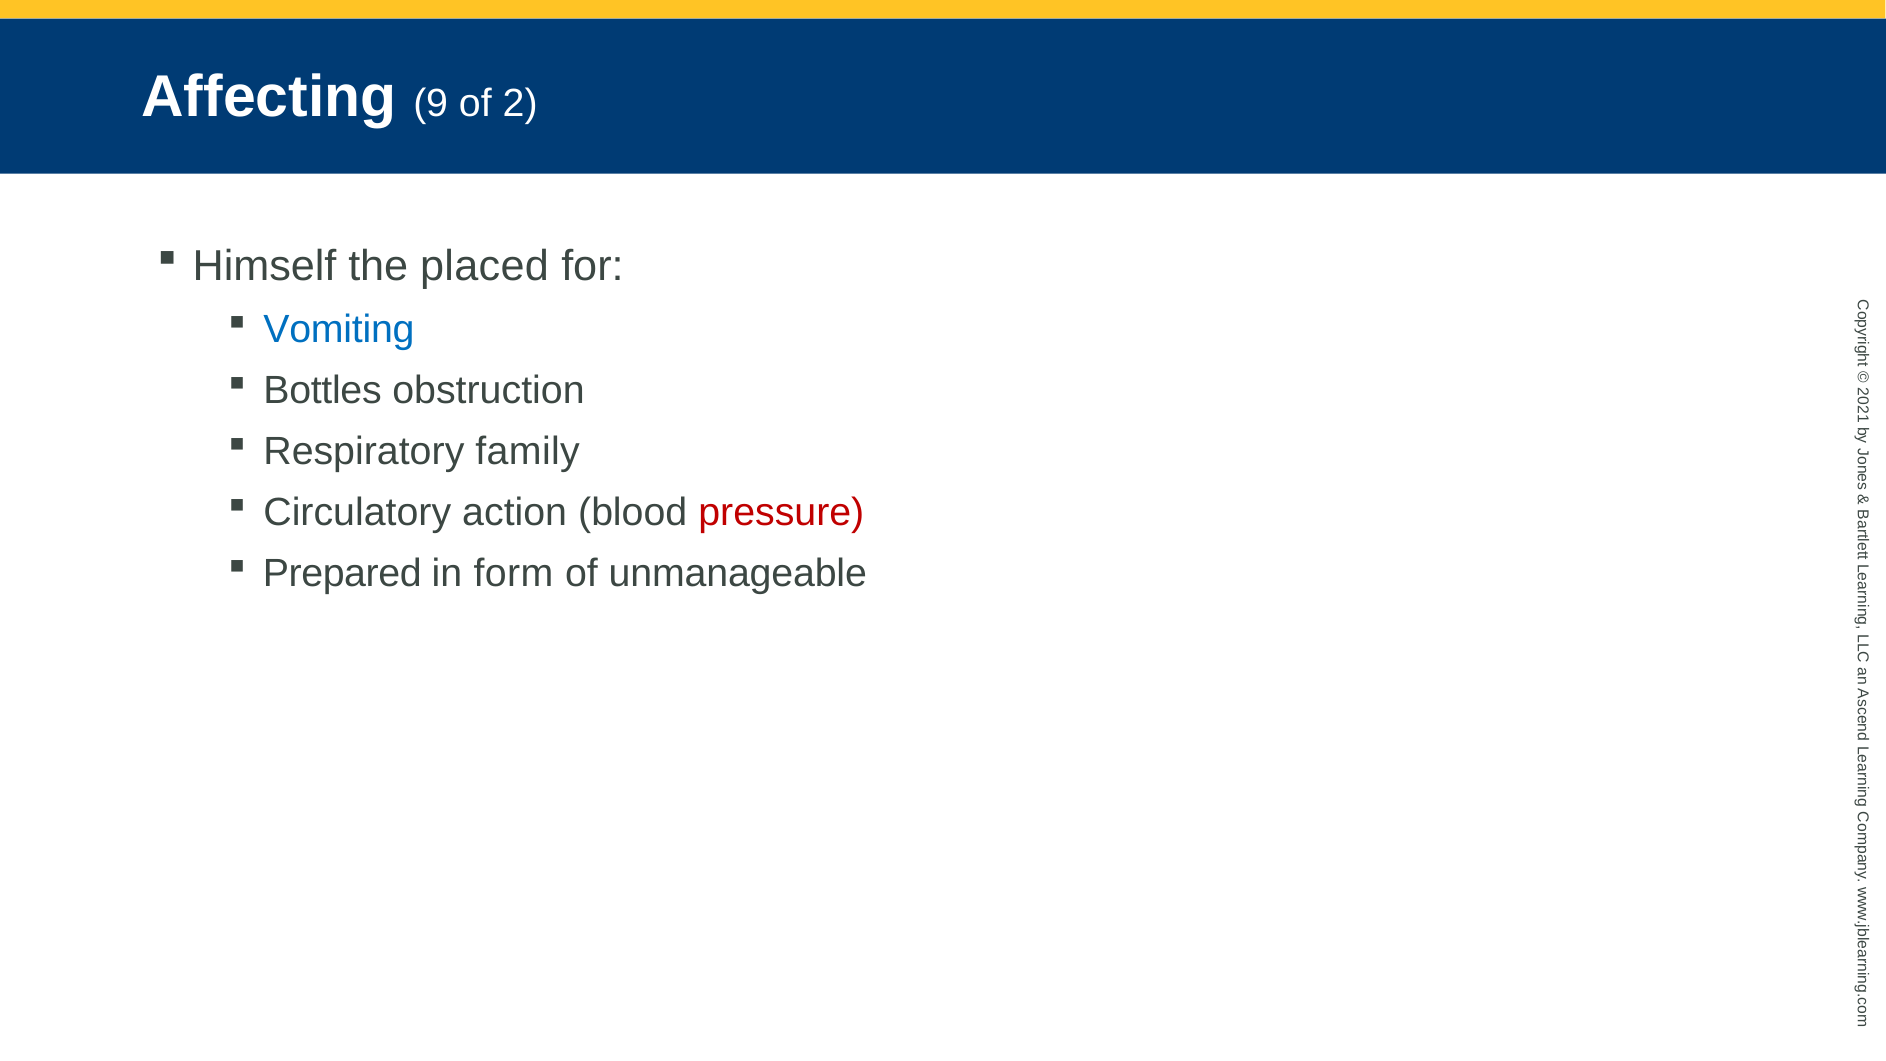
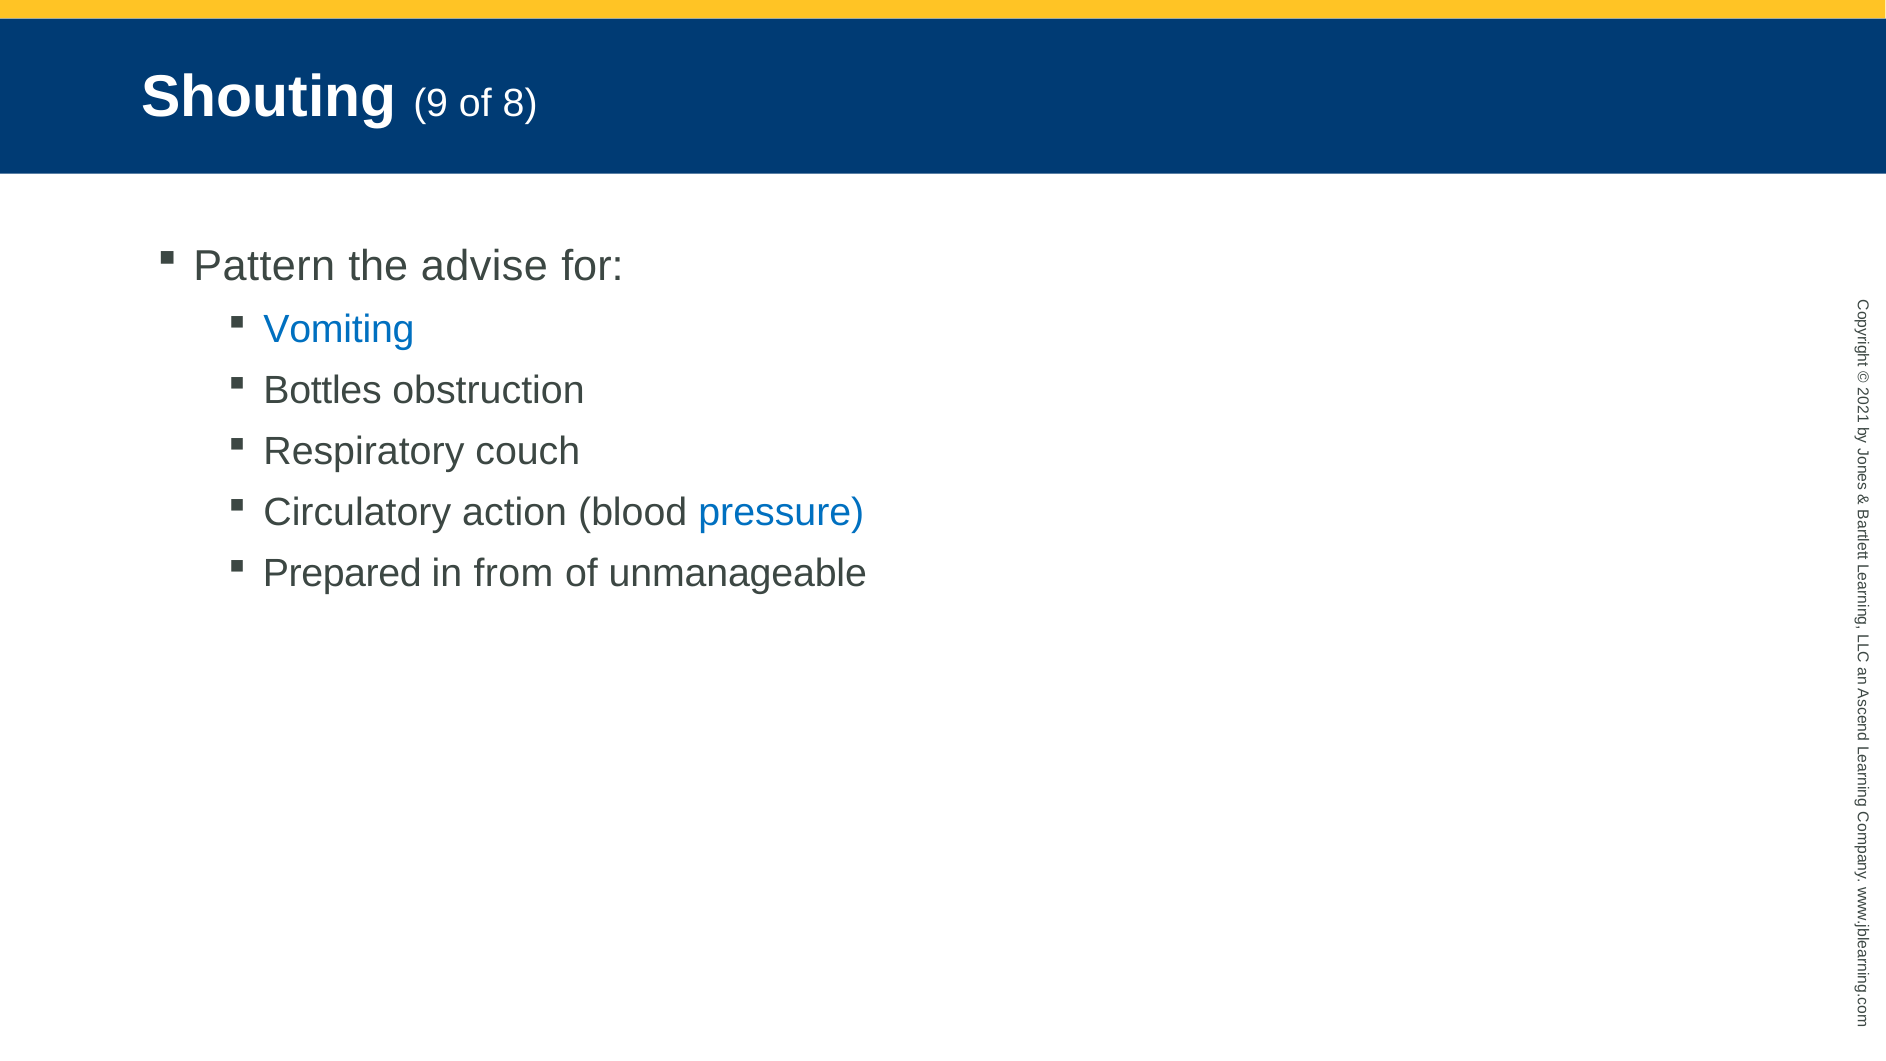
Affecting: Affecting -> Shouting (269, 97)
of 2: 2 -> 8 (520, 103)
Himself: Himself -> Pattern (264, 267)
placed: placed -> advise (484, 267)
family: family -> couch (528, 451)
pressure colour: red -> blue (781, 512)
form: form -> from (513, 573)
